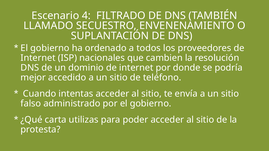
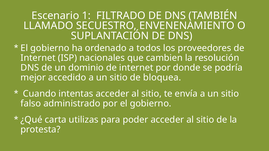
4: 4 -> 1 (86, 16)
teléfono: teléfono -> bloquea (162, 78)
